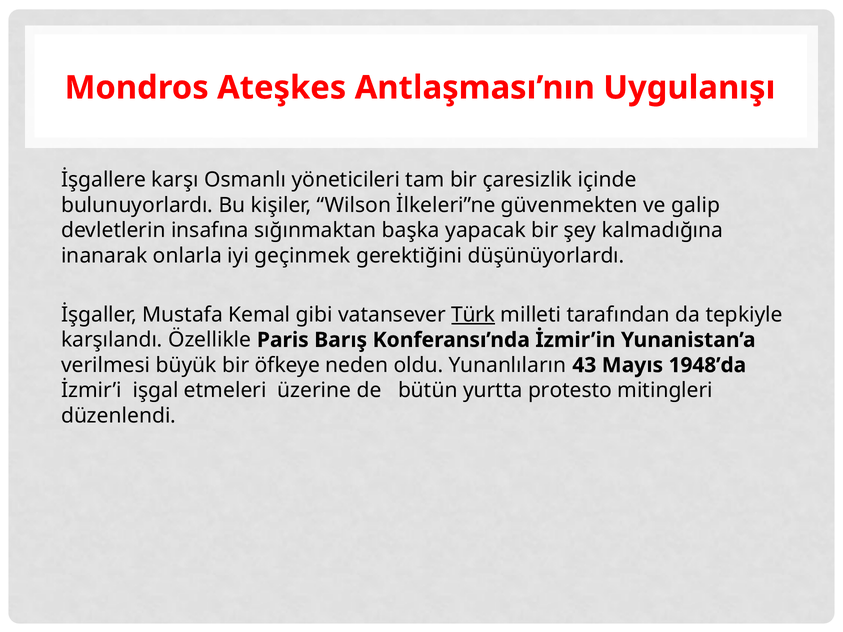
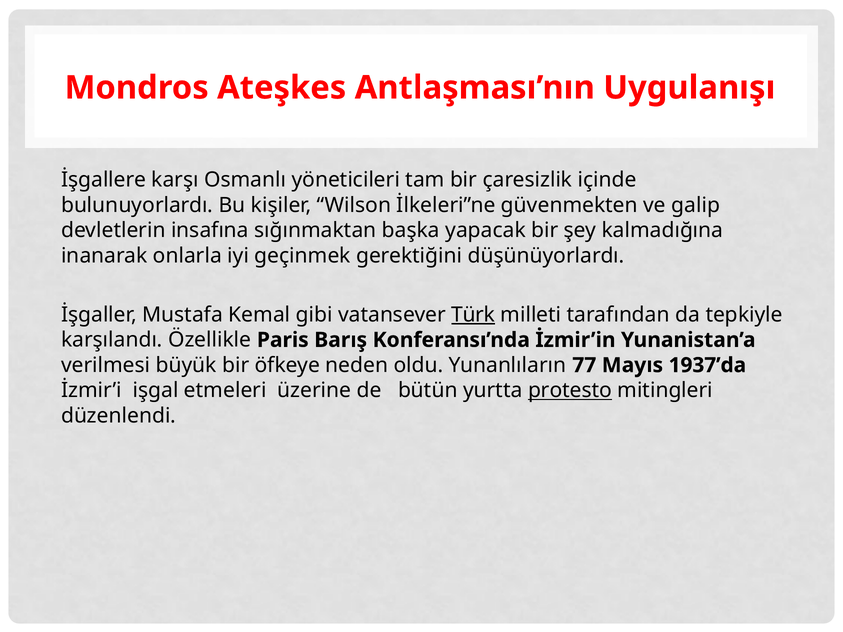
43: 43 -> 77 (584, 365)
1948’da: 1948’da -> 1937’da (707, 365)
protesto underline: none -> present (570, 391)
